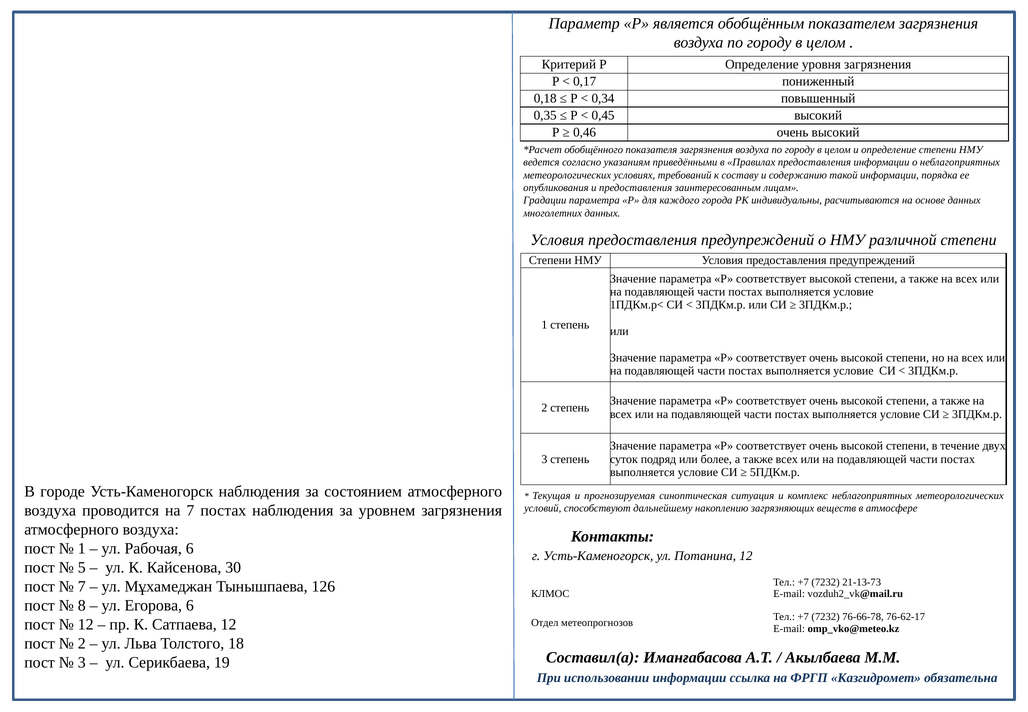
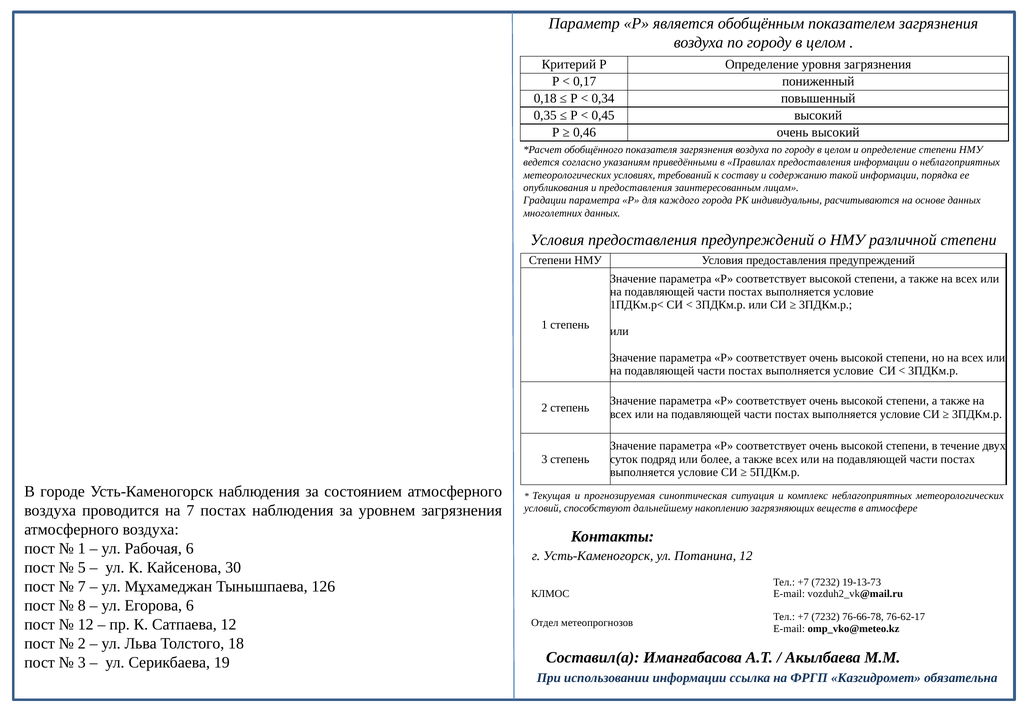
21-13-73: 21-13-73 -> 19-13-73 (862, 582)
